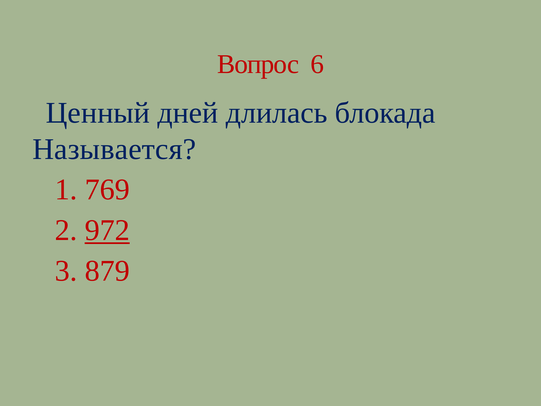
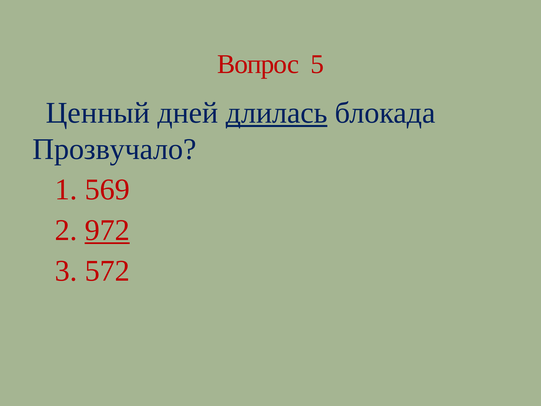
6: 6 -> 5 (317, 64)
длилась underline: none -> present (277, 113)
Называется: Называется -> Прозвучало (114, 149)
769: 769 -> 569 (107, 190)
879: 879 -> 572 (107, 271)
